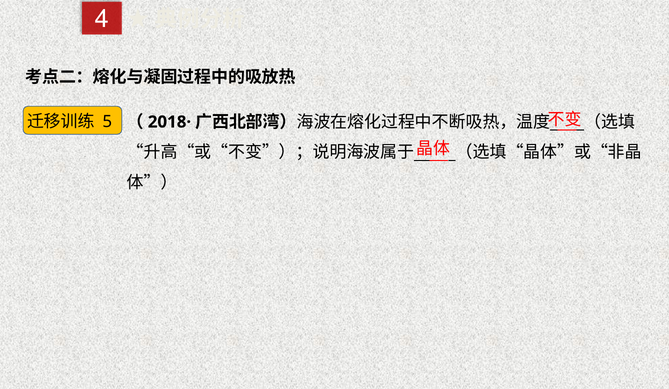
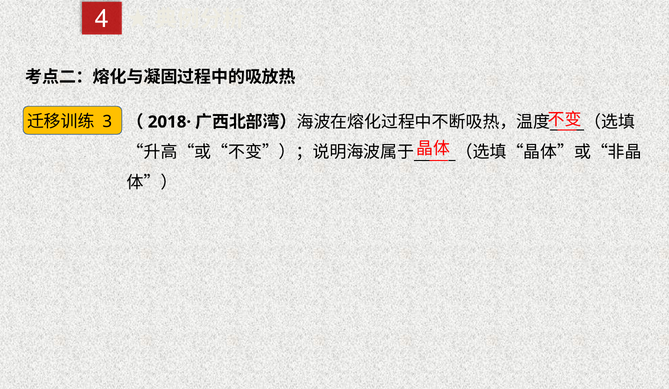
5: 5 -> 3 (107, 122)
